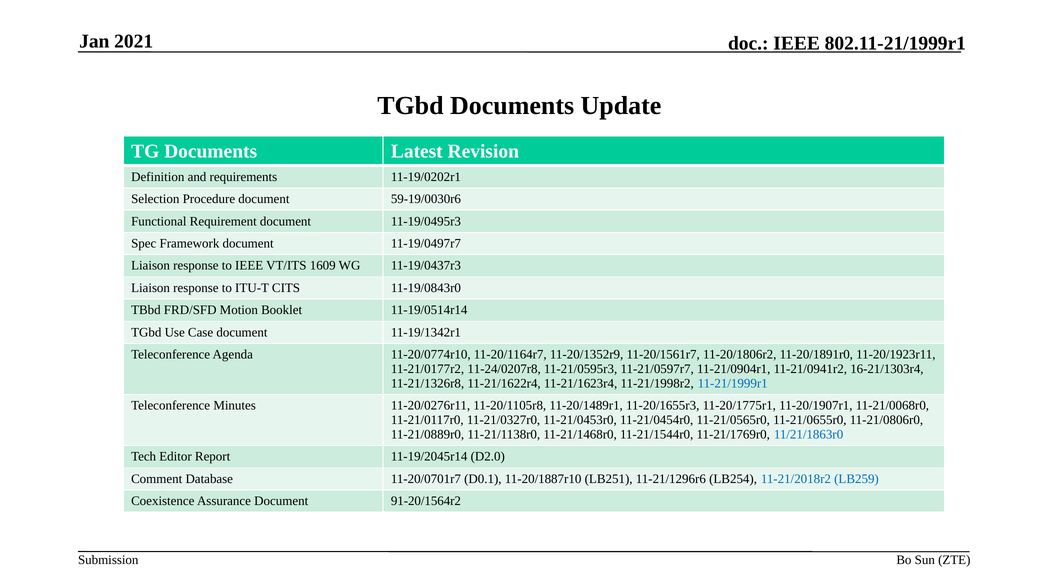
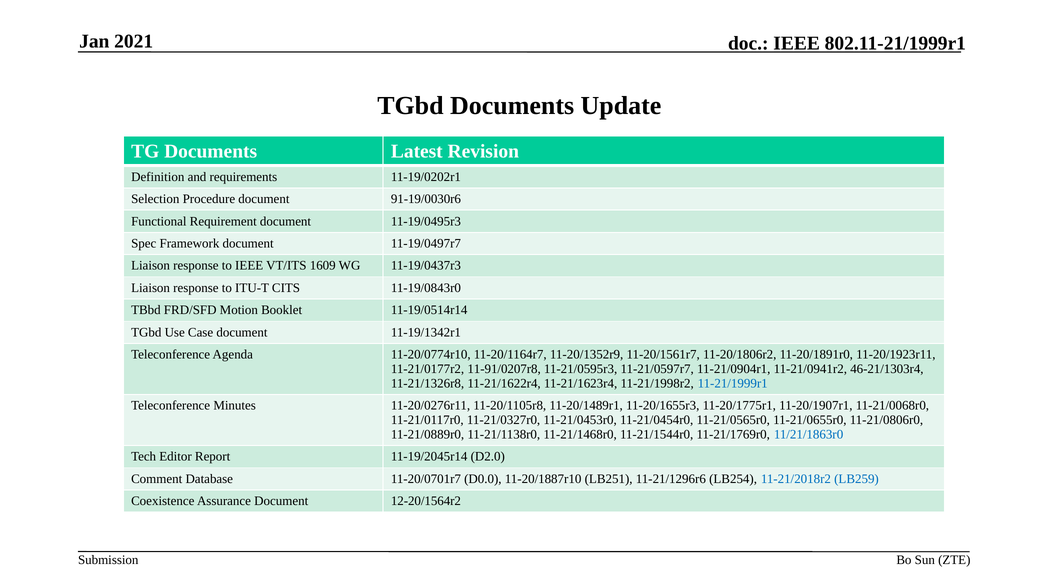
59-19/0030r6: 59-19/0030r6 -> 91-19/0030r6 (426, 199)
11-24/0207r8: 11-24/0207r8 -> 11-91/0207r8 (504, 369)
16-21/1303r4: 16-21/1303r4 -> 46-21/1303r4 (887, 369)
D0.1: D0.1 -> D0.0 (483, 479)
91-20/1564r2: 91-20/1564r2 -> 12-20/1564r2 (426, 502)
